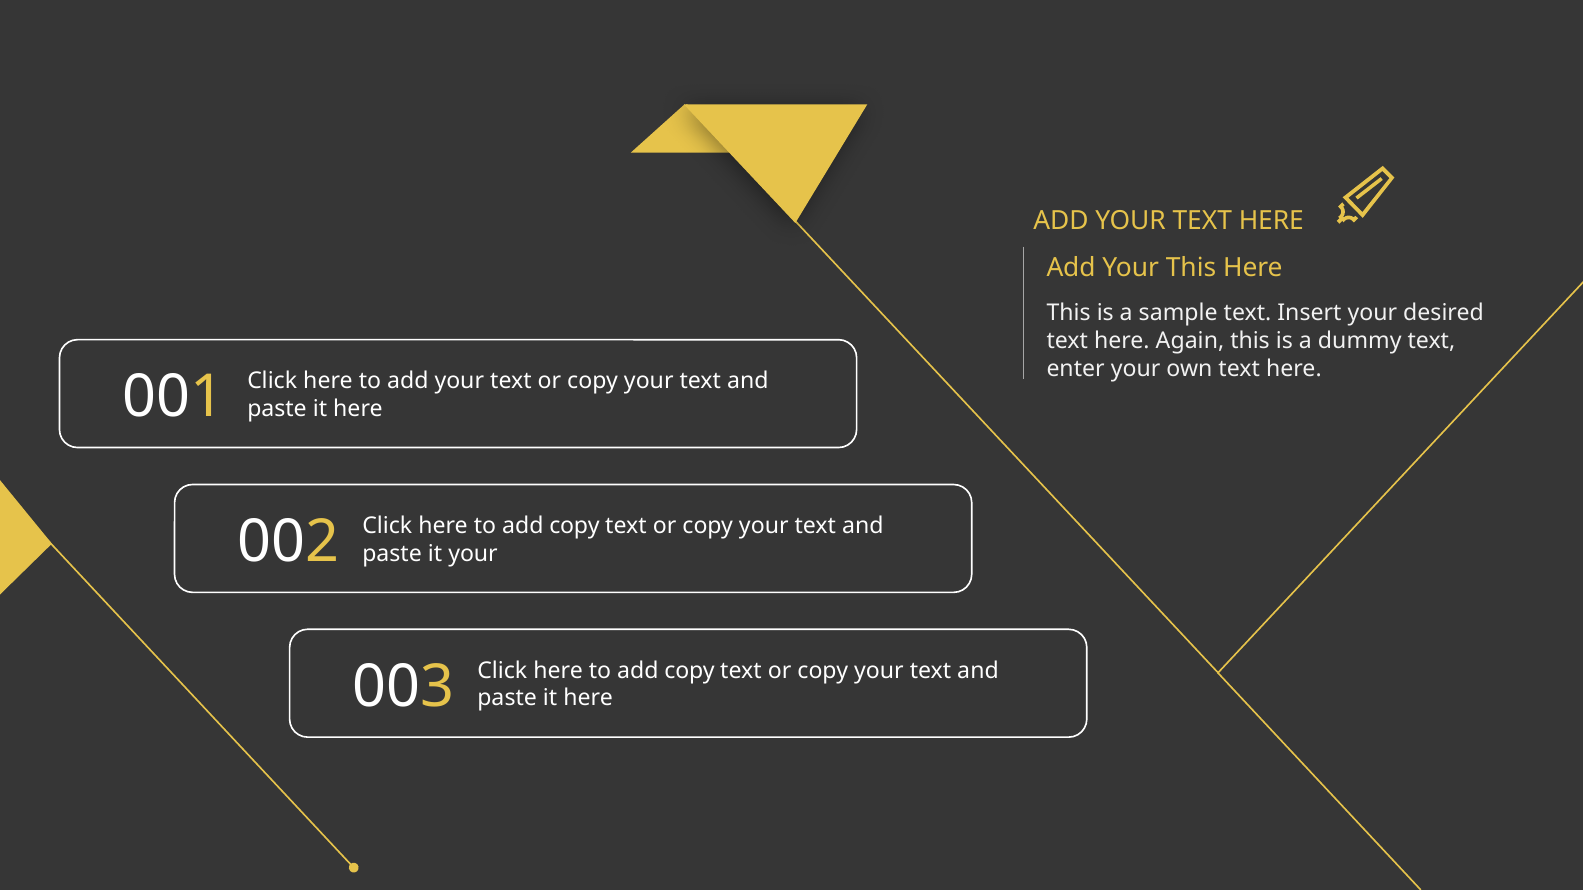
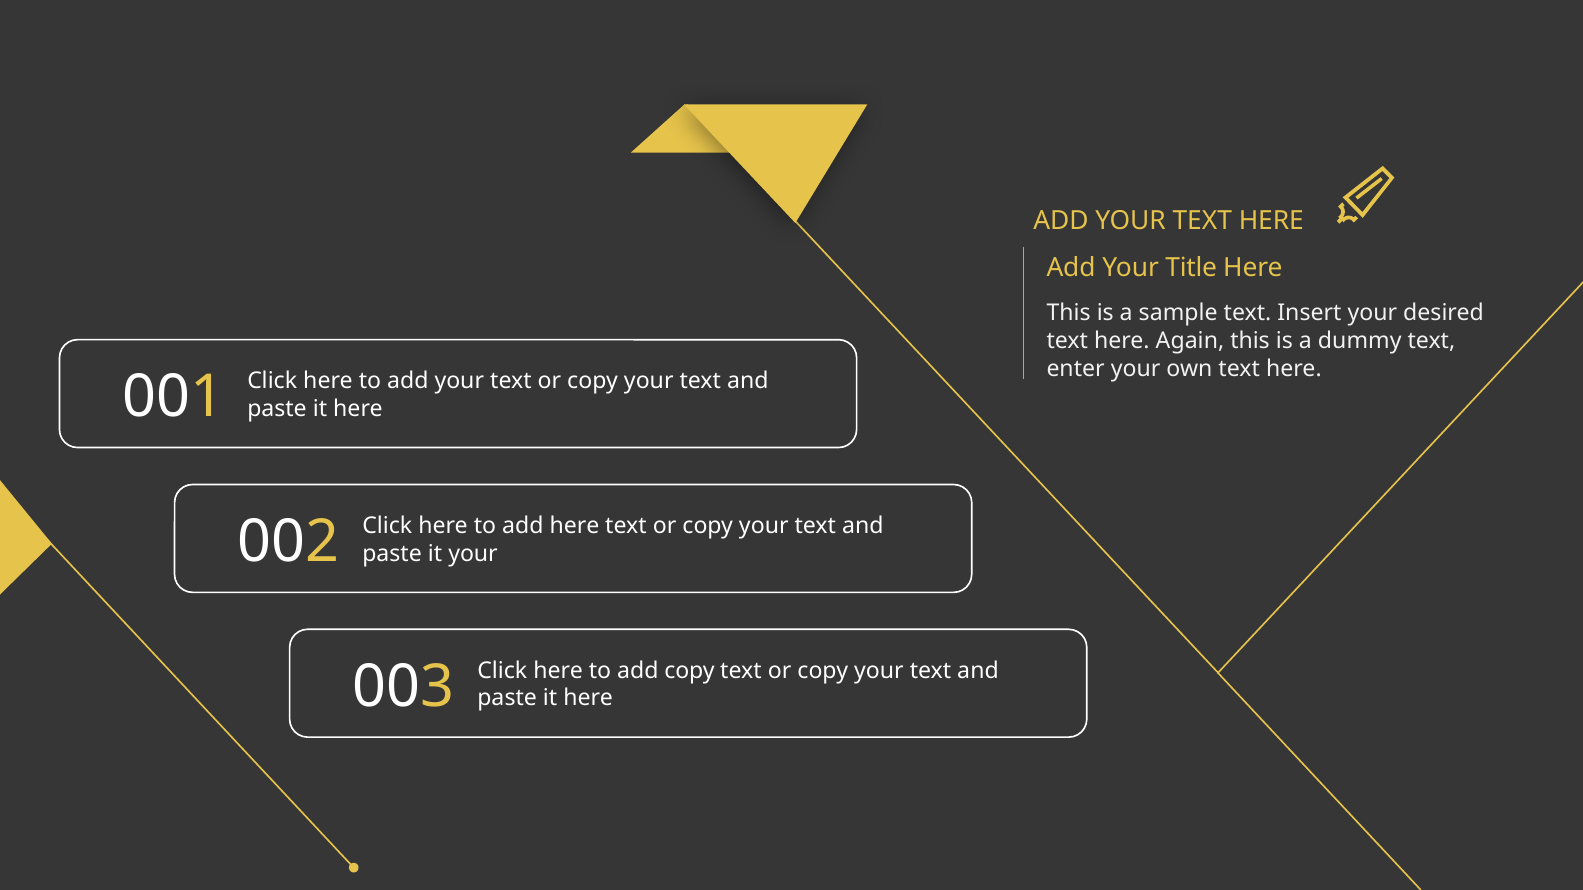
Your This: This -> Title (1191, 268)
copy: copy -> here (574, 526)
